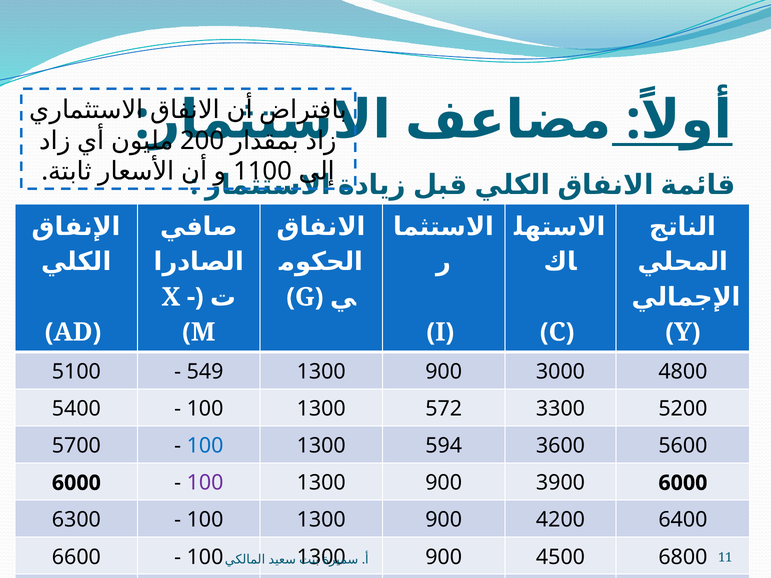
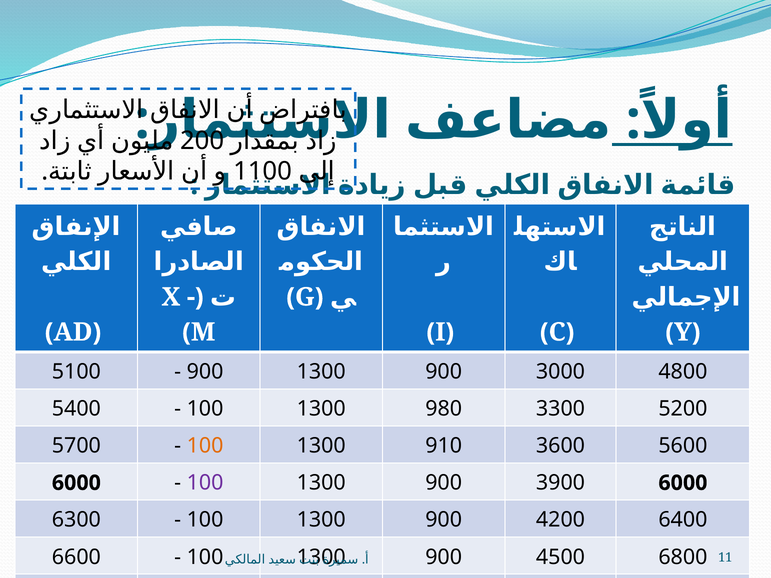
5100 549: 549 -> 900 (205, 372)
572: 572 -> 980 (444, 409)
100 colour: blue -> orange (205, 446)
594: 594 -> 910 (444, 446)
